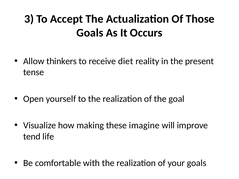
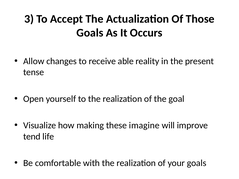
thinkers: thinkers -> changes (62, 61)
diet: diet -> able (126, 61)
